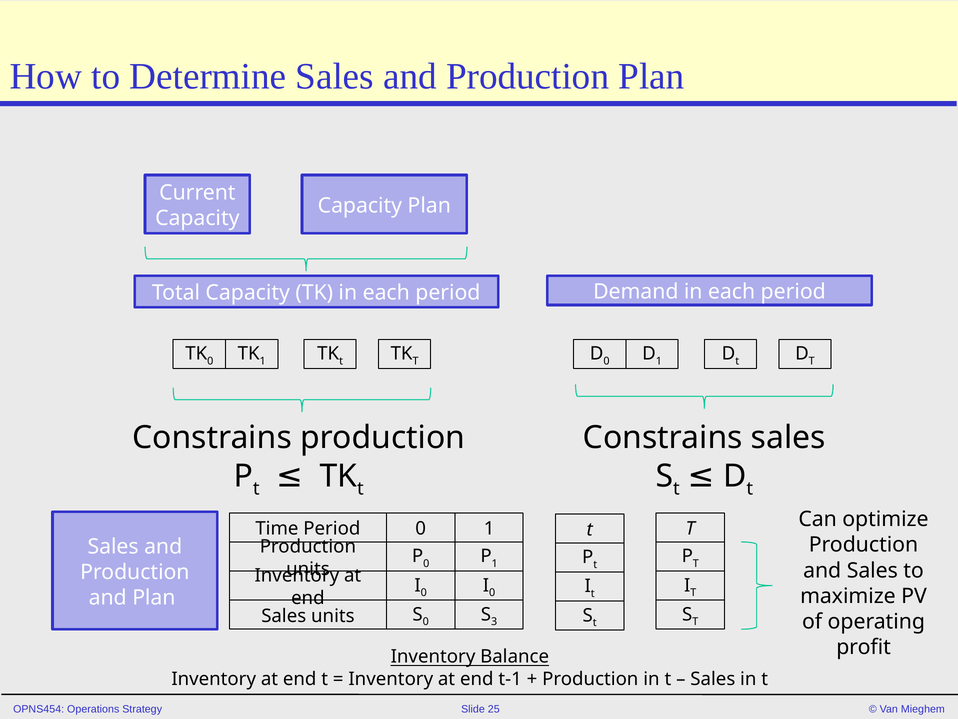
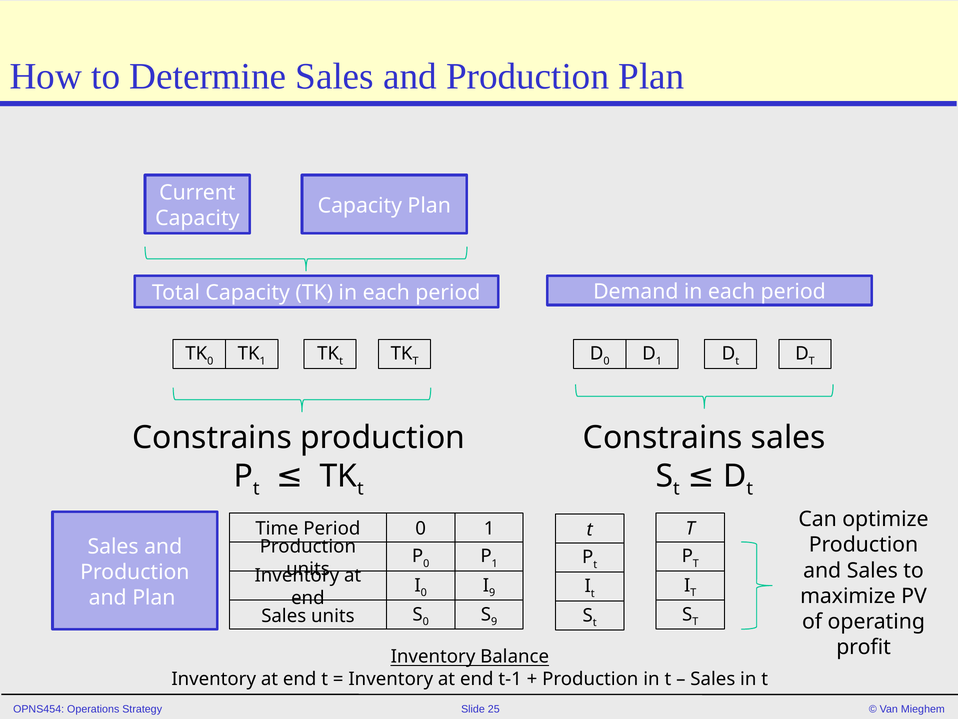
0: 0 -> 9 (492, 592)
3: 3 -> 9 (494, 621)
